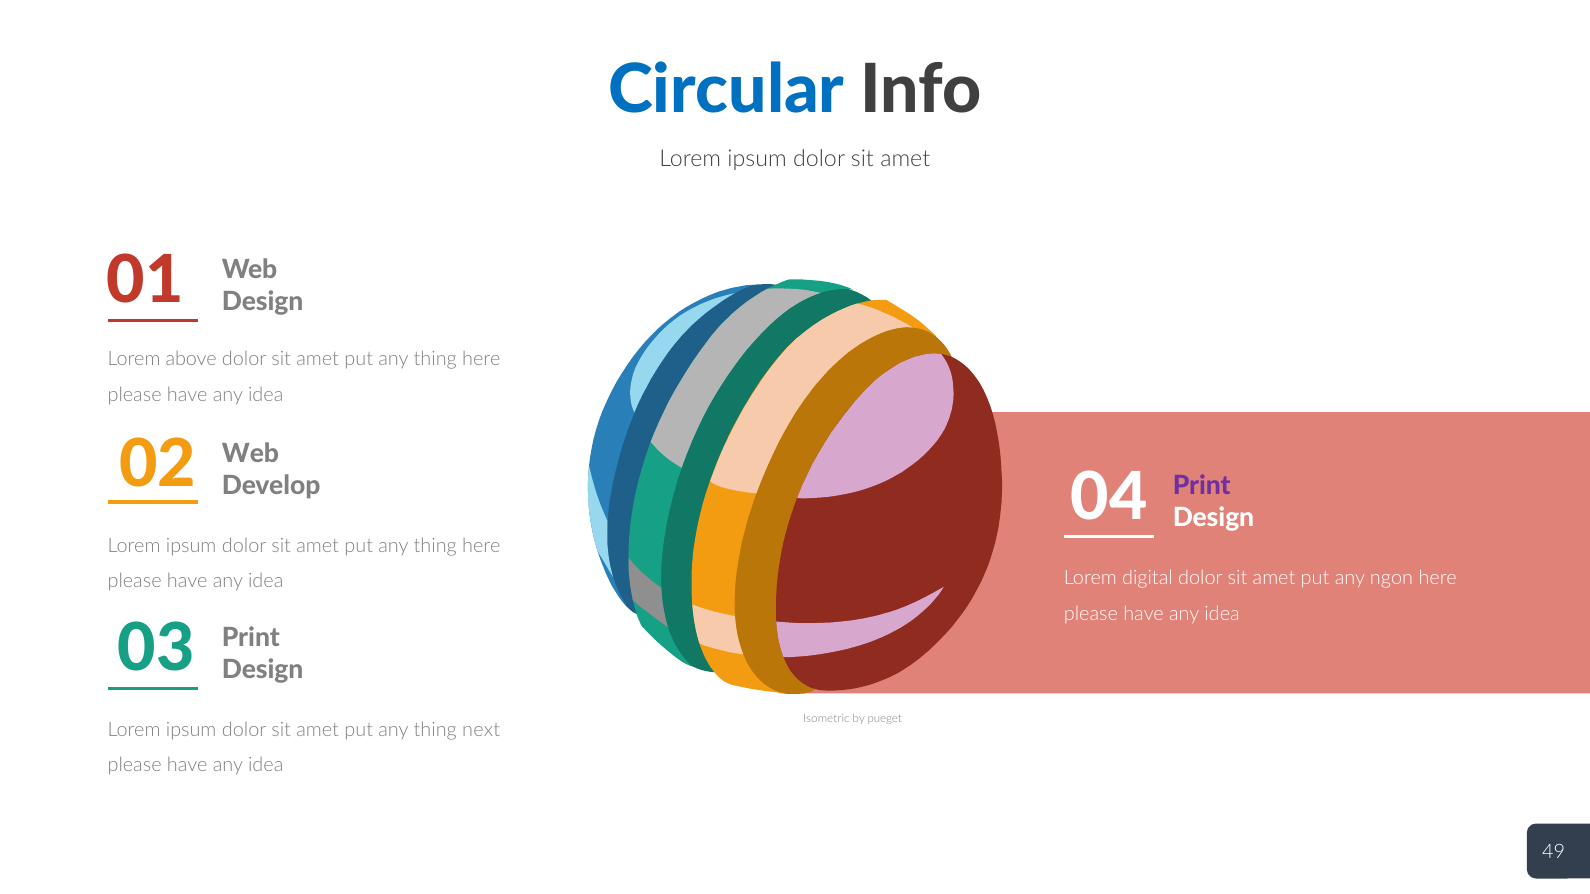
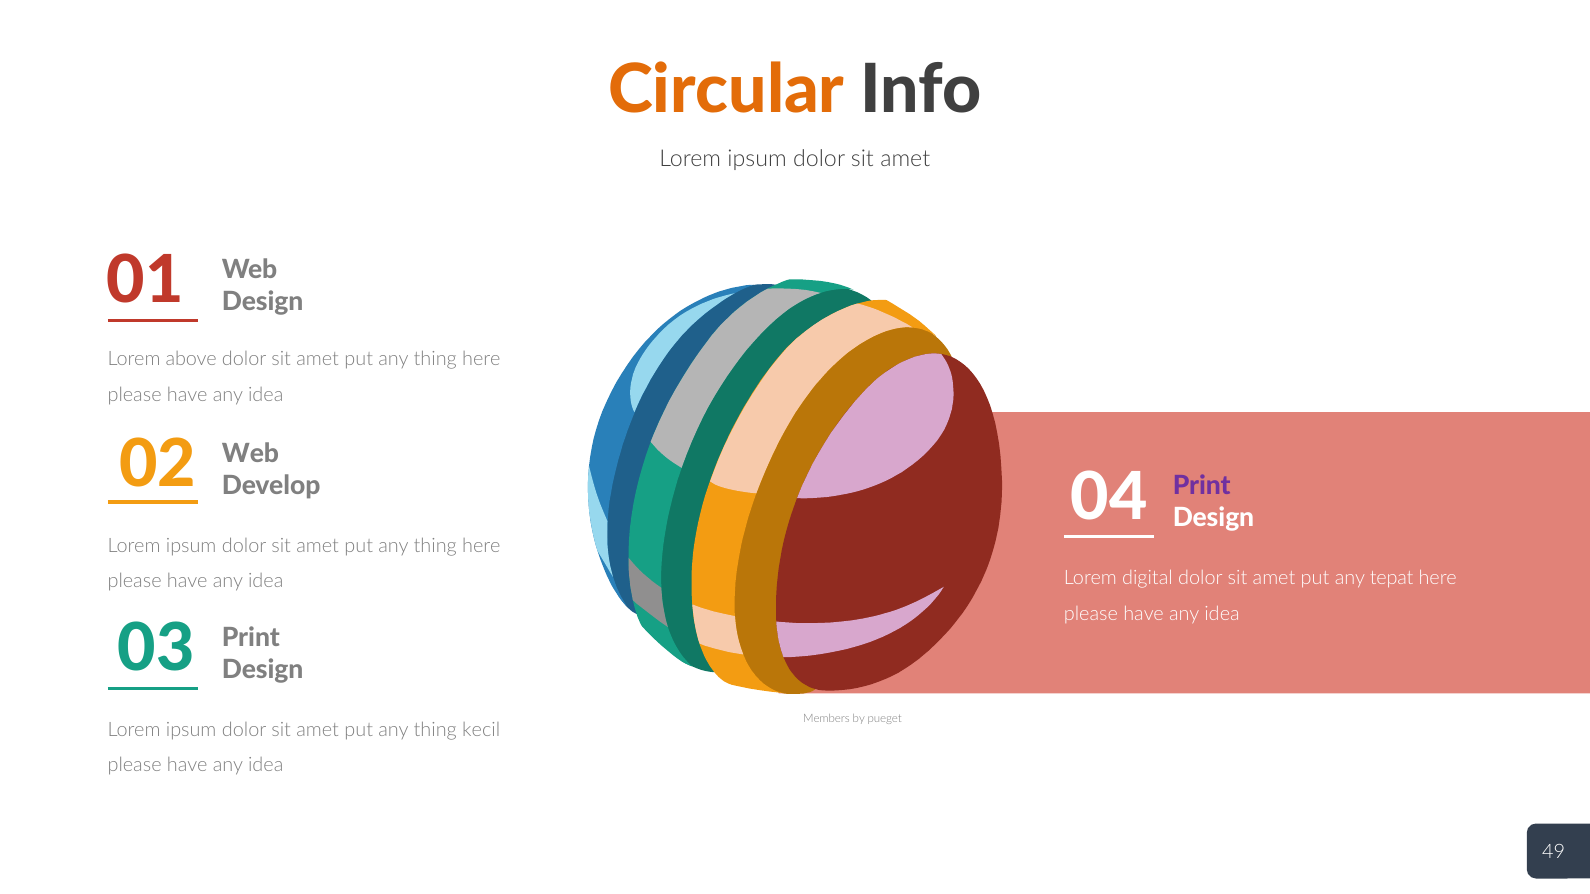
Circular colour: blue -> orange (726, 90)
ngon: ngon -> tepat (1392, 578)
Isometric: Isometric -> Members (826, 719)
next: next -> kecil (481, 730)
